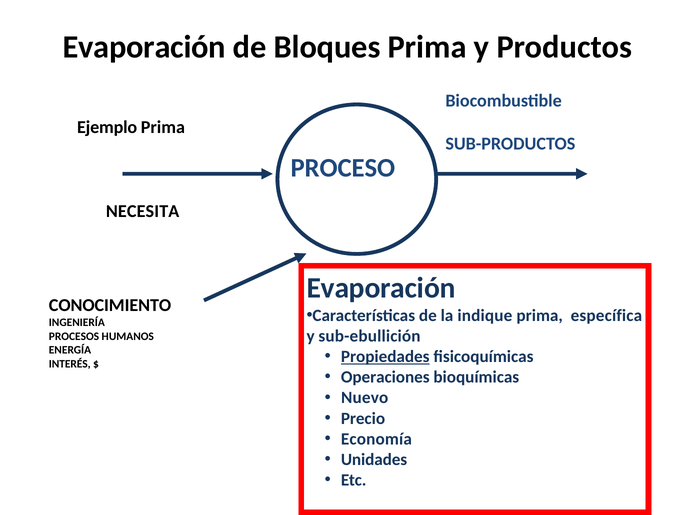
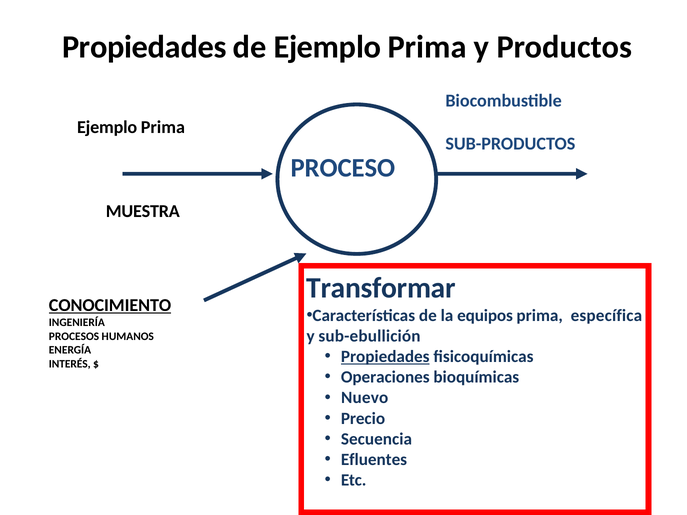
Evaporación: Evaporación -> Propiedades (144, 47)
de Bloques: Bloques -> Ejemplo (327, 47)
NECESITA: NECESITA -> MUESTRA (143, 211)
Evaporación: Evaporación -> Transformar (381, 288)
CONOCIMIENTO underline: none -> present (110, 305)
indique: indique -> equipos (485, 316)
Economía: Economía -> Secuencia (376, 439)
Unidades: Unidades -> Efluentes (374, 460)
